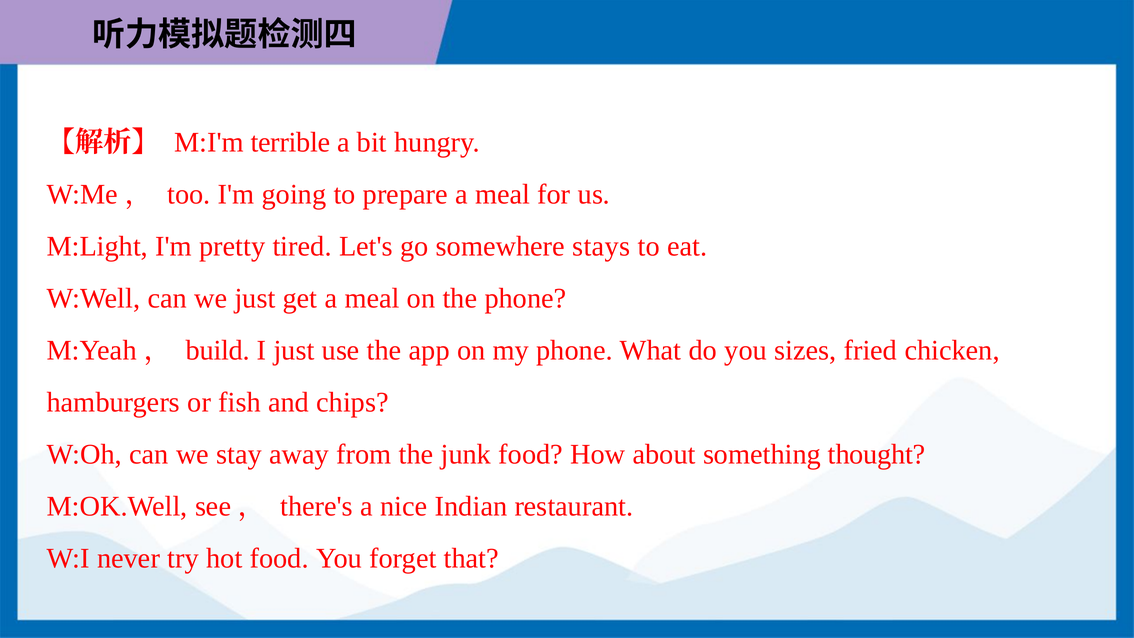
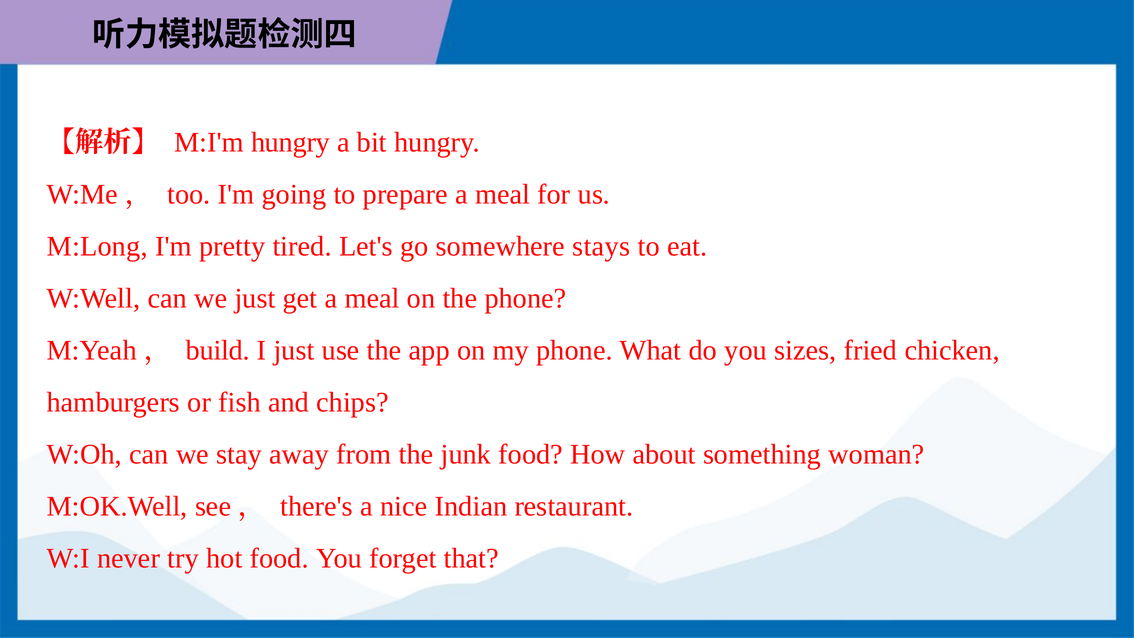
M:I'm terrible: terrible -> hungry (291, 142)
M:Light: M:Light -> M:Long (97, 246)
thought: thought -> woman (876, 454)
